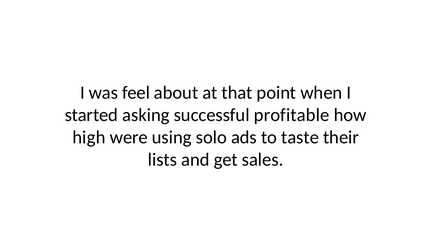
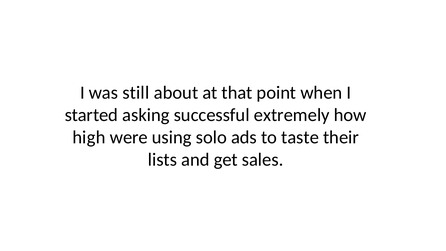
feel: feel -> still (136, 93)
profitable: profitable -> extremely (292, 115)
